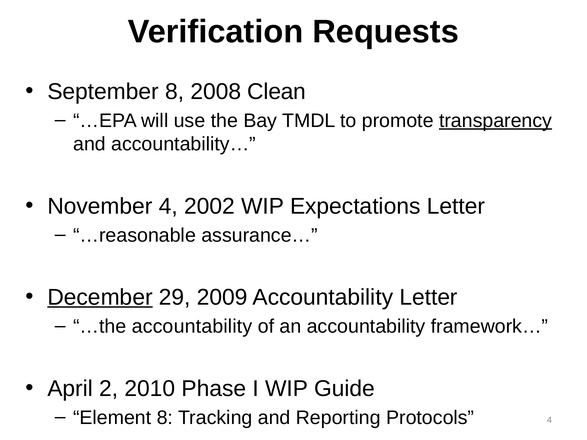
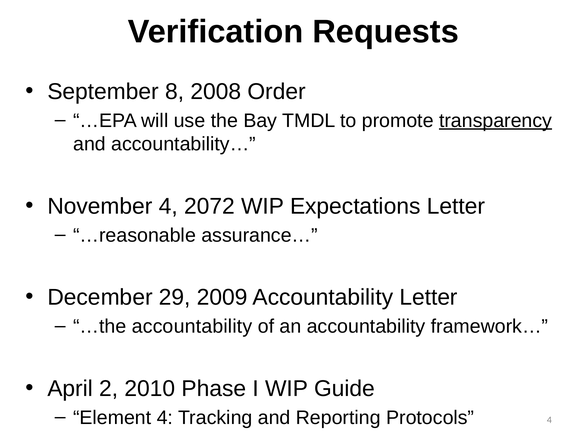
Clean: Clean -> Order (277, 92)
2002: 2002 -> 2072 (209, 206)
December underline: present -> none (100, 297)
Element 8: 8 -> 4 (165, 418)
